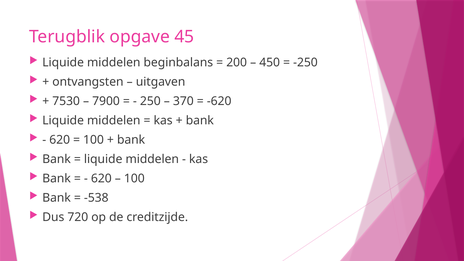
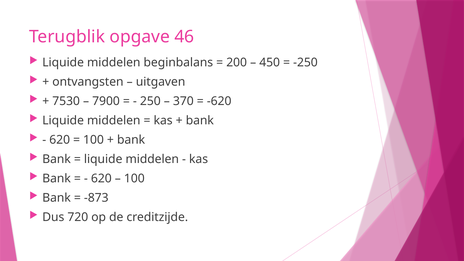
45: 45 -> 46 (184, 37)
-538: -538 -> -873 (96, 198)
